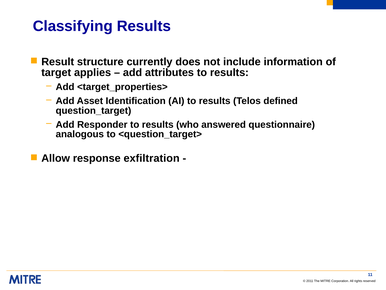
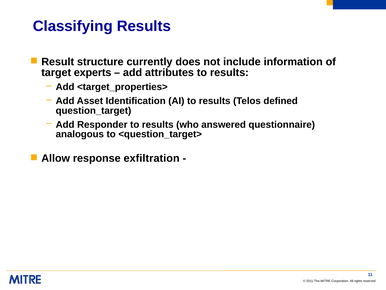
applies: applies -> experts (93, 72)
